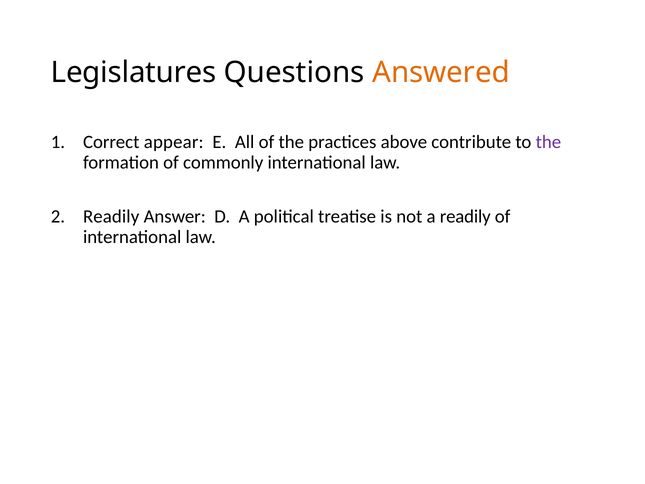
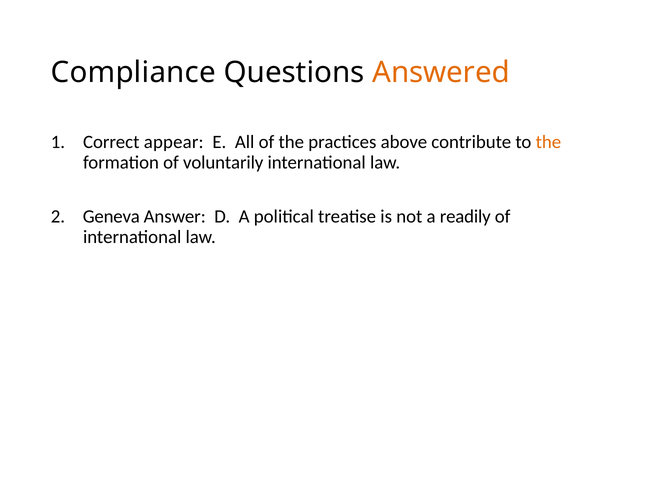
Legislatures: Legislatures -> Compliance (133, 72)
the colour: purple -> orange (548, 142)
commonly: commonly -> voluntarily (223, 162)
Readily: Readily -> Geneva (111, 216)
